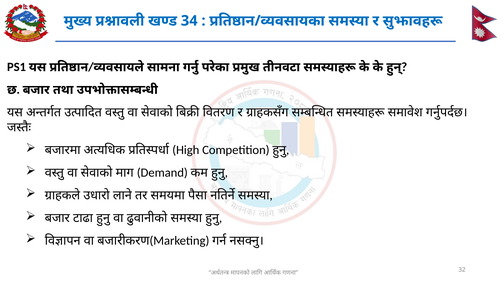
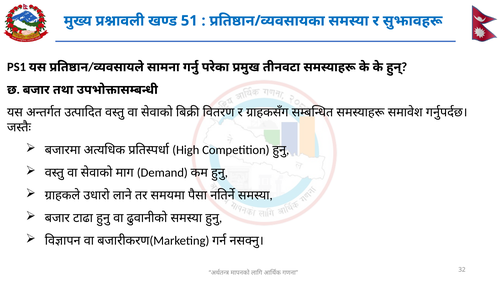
34: 34 -> 51 (189, 21)
